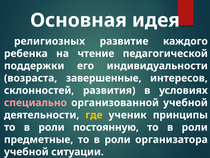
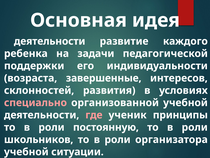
религиозных: религиозных -> деятельности (50, 41)
чтение: чтение -> задачи (96, 53)
где colour: yellow -> pink (94, 115)
предметные: предметные -> школьников (39, 139)
